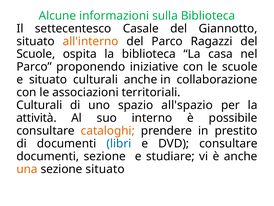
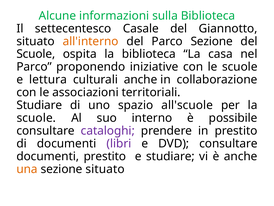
Parco Ragazzi: Ragazzi -> Sezione (212, 41)
e situato: situato -> lettura (48, 79)
Culturali: Culturali -> Studiare (39, 105)
all'spazio: all'spazio -> all'scuole (187, 105)
attività: attività -> scuole (36, 118)
cataloghi colour: orange -> purple (108, 130)
libri colour: blue -> purple (119, 143)
documenti sezione: sezione -> prestito (105, 156)
